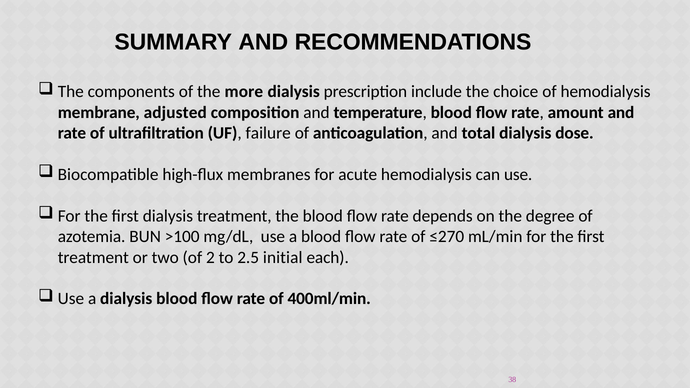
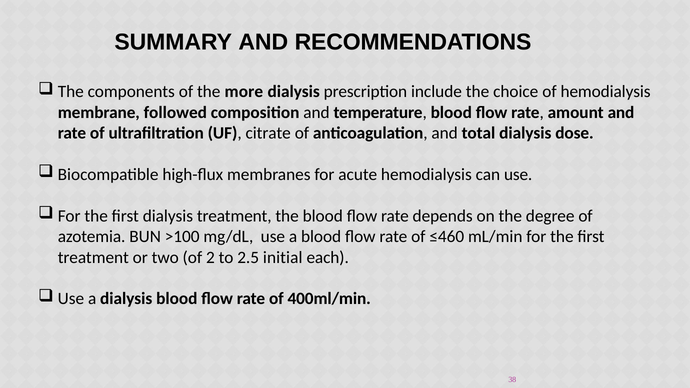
adjusted: adjusted -> followed (175, 112)
failure: failure -> citrate (268, 133)
≤270: ≤270 -> ≤460 (447, 237)
